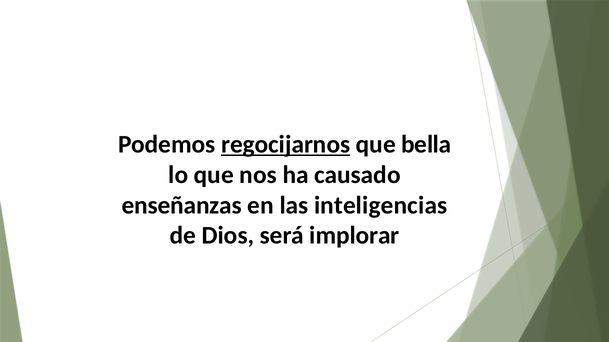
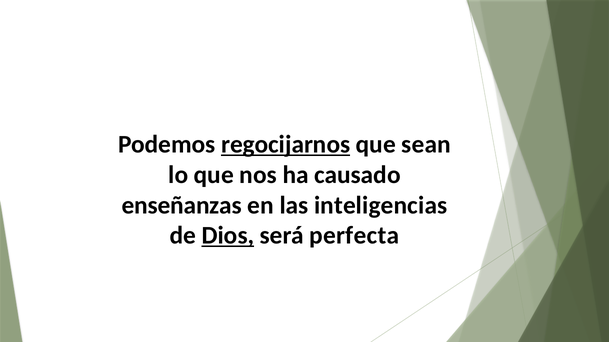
bella: bella -> sean (426, 145)
Dios underline: none -> present (228, 236)
implorar: implorar -> perfecta (354, 236)
